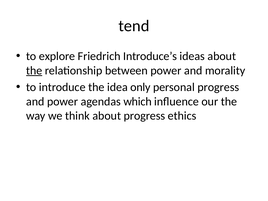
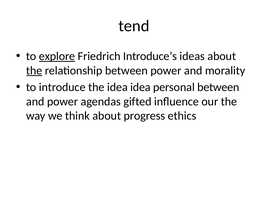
explore underline: none -> present (57, 56)
idea only: only -> idea (140, 87)
personal progress: progress -> between (218, 87)
which: which -> gifted (138, 101)
